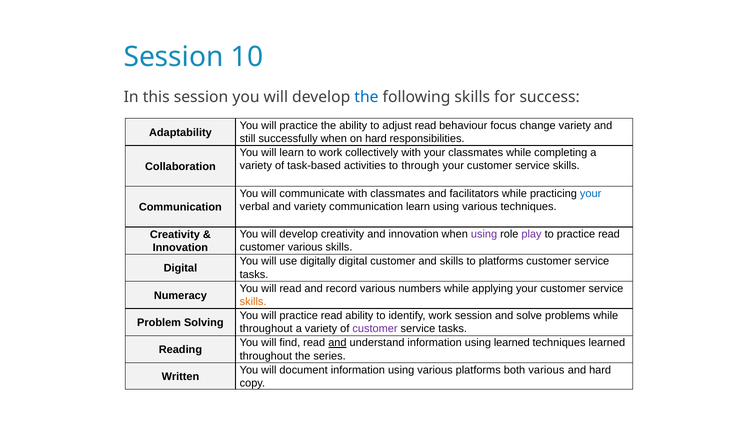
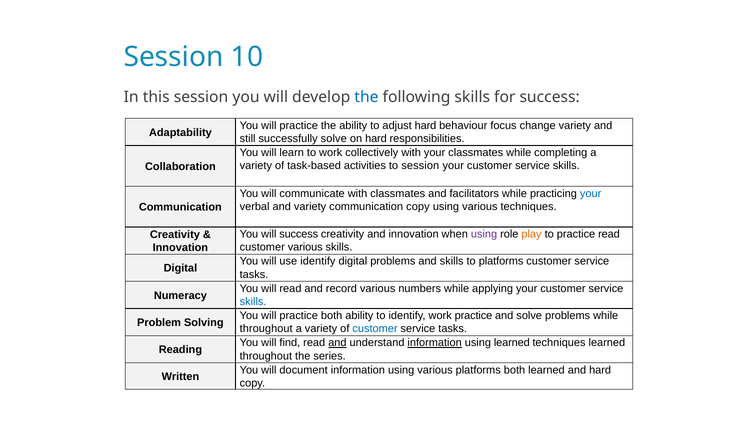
adjust read: read -> hard (426, 125)
successfully when: when -> solve (334, 139)
to through: through -> session (420, 166)
communication learn: learn -> copy (418, 206)
develop: develop -> success (299, 234)
play colour: purple -> orange (531, 234)
use digitally: digitally -> identify (318, 261)
digital customer: customer -> problems (393, 261)
skills colour: orange -> blue (253, 301)
will practice read: read -> both (332, 315)
work session: session -> practice (473, 315)
customer colour: purple -> blue (375, 328)
information underline: none -> present (435, 342)
both various: various -> learned (546, 369)
